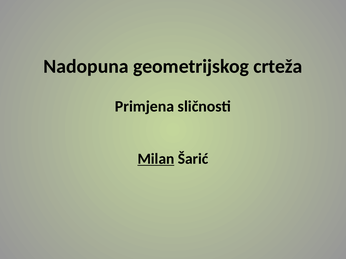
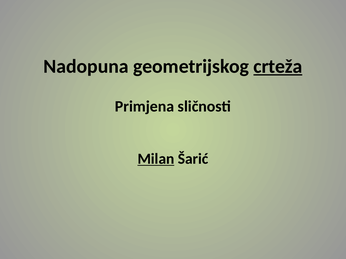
crteža underline: none -> present (278, 67)
